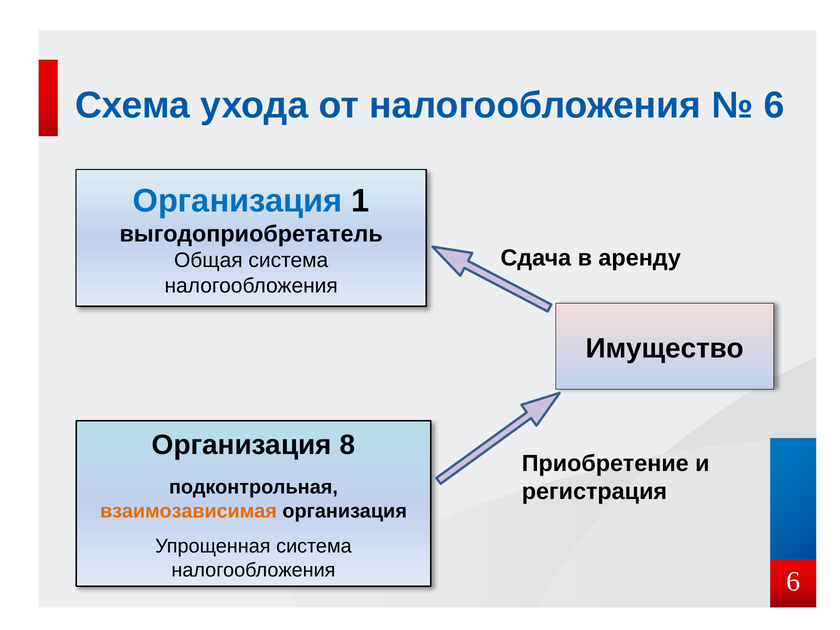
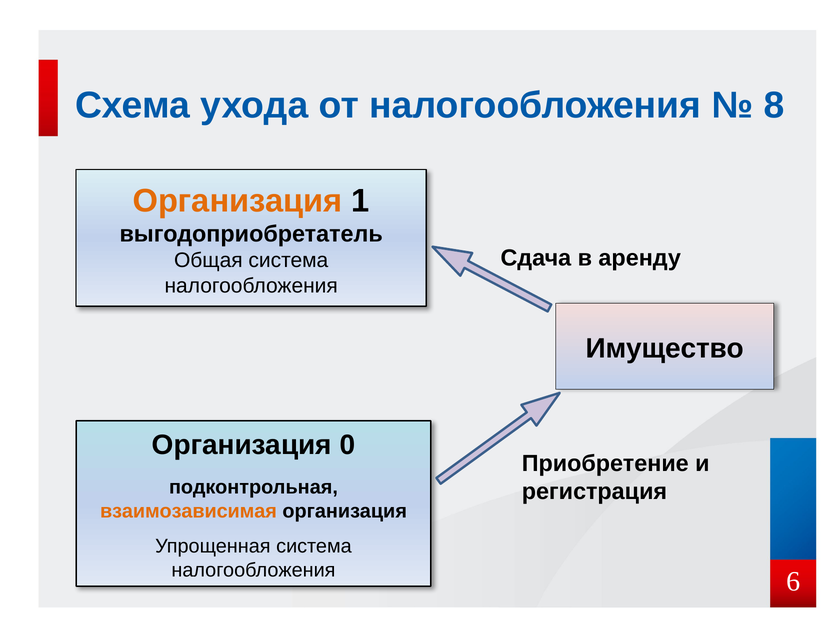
6: 6 -> 8 (774, 105)
Организация colour: blue -> orange (238, 201)
8: 8 -> 0 (347, 445)
